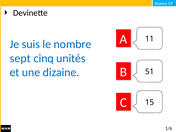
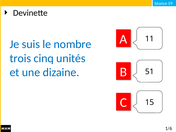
sept: sept -> trois (20, 58)
